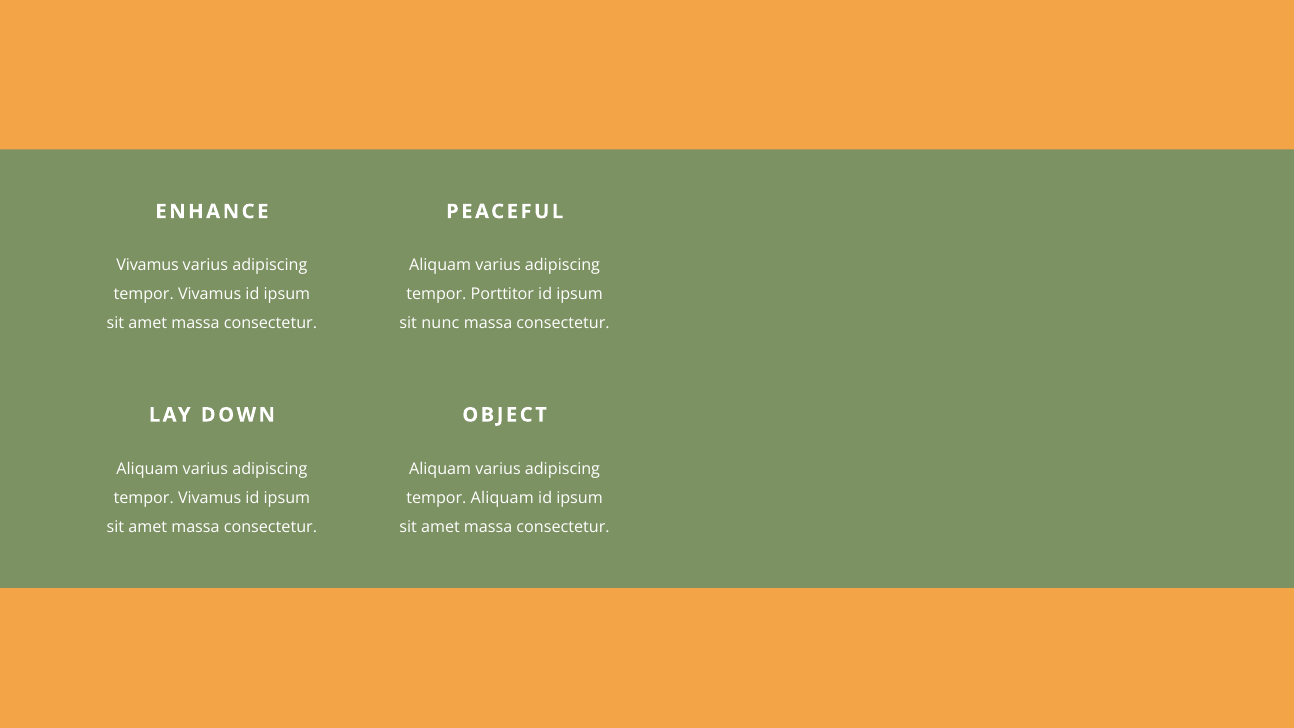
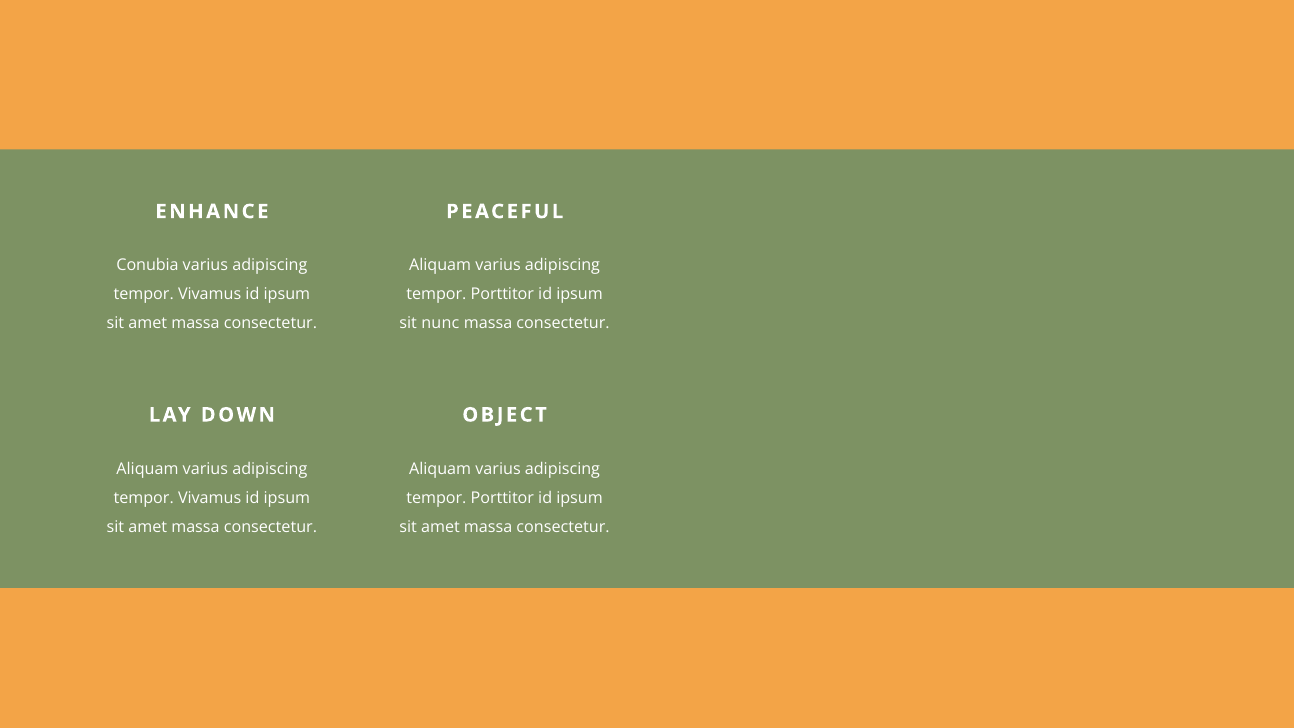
Vivamus: Vivamus -> Conubia (148, 265)
Aliquam: Aliquam -> Porttitor (502, 498)
